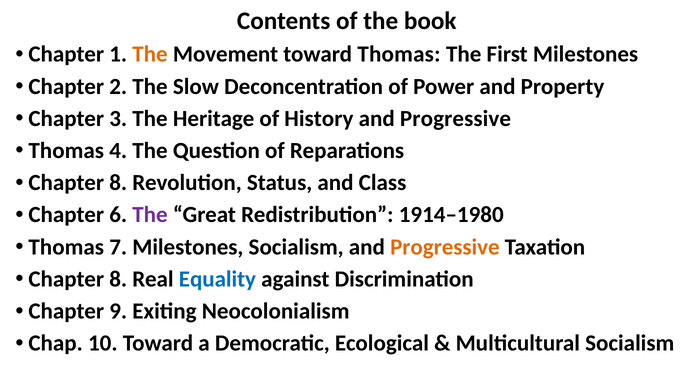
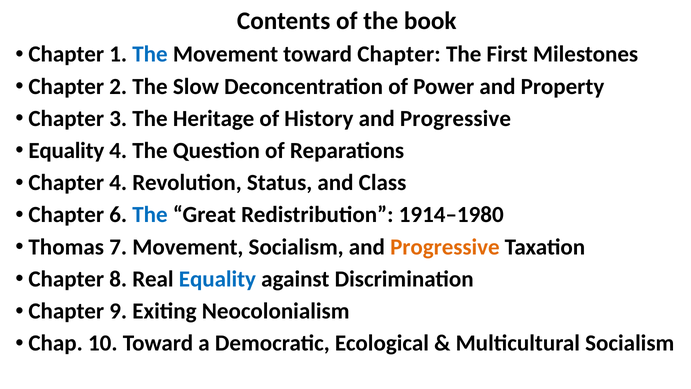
The colour: orange -> blue (150, 54)
toward Thomas: Thomas -> Chapter (399, 54)
Thomas: Thomas -> Equality (66, 151)
8: 8 -> 4 (118, 183)
The colour: purple -> blue (150, 215)
7 Milestones: Milestones -> Movement (188, 247)
